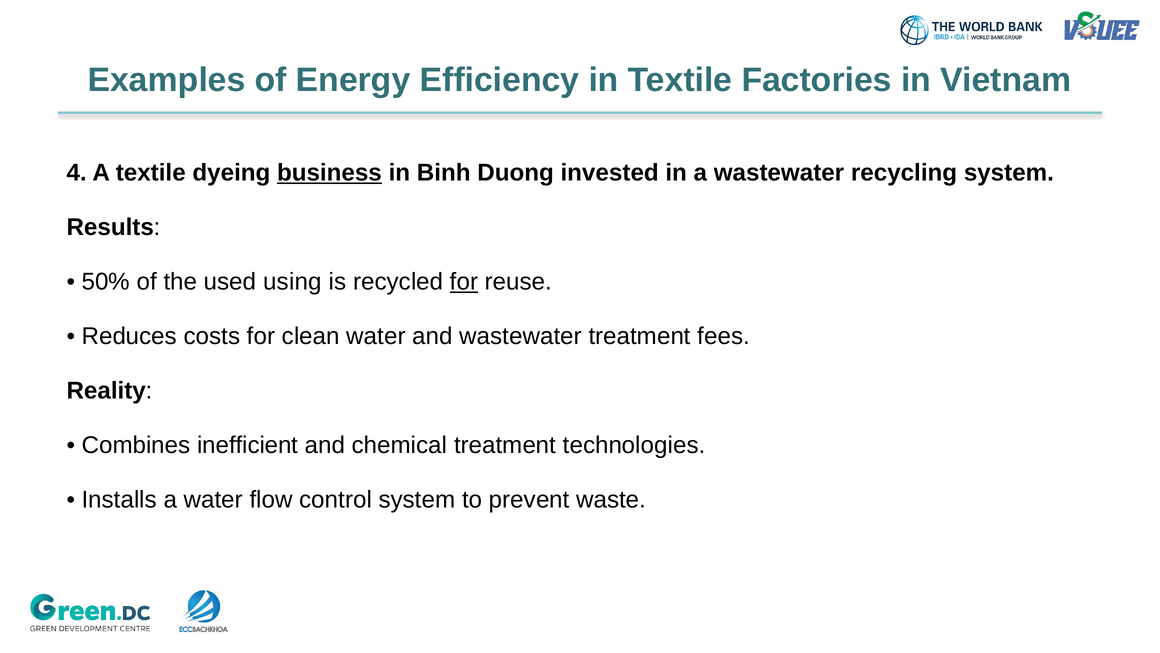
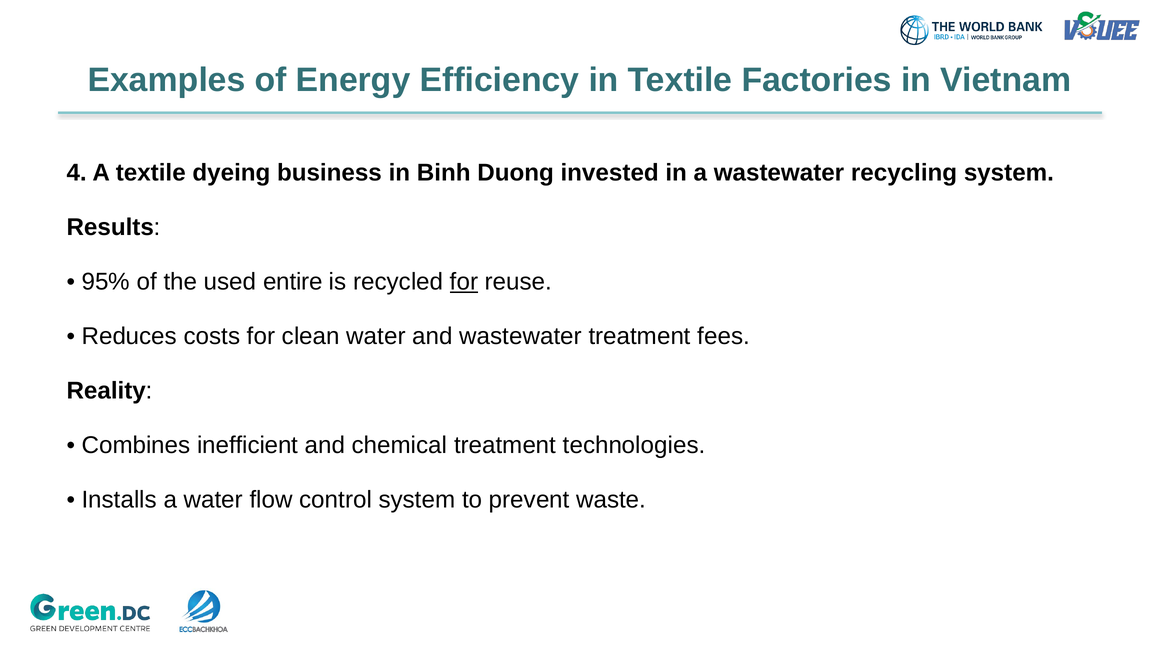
business underline: present -> none (329, 173)
50%: 50% -> 95% (106, 282)
using: using -> entire (293, 282)
